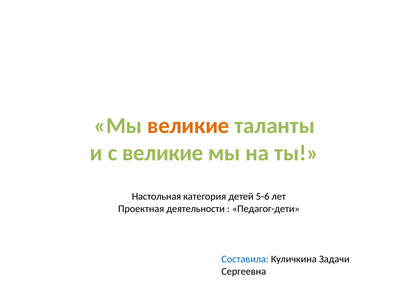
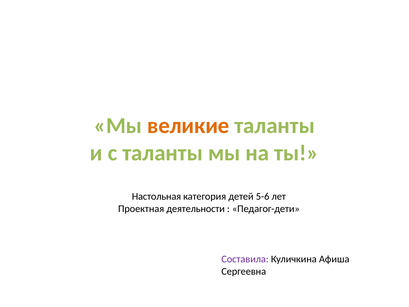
с великие: великие -> таланты (163, 153)
Составила colour: blue -> purple (245, 259)
Задачи: Задачи -> Афиша (334, 259)
